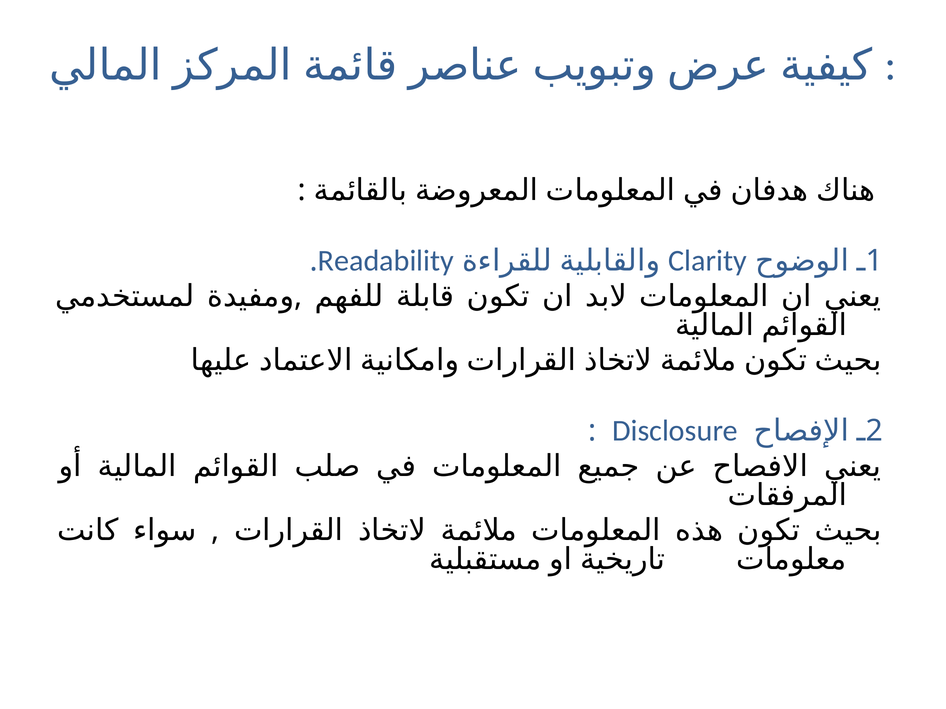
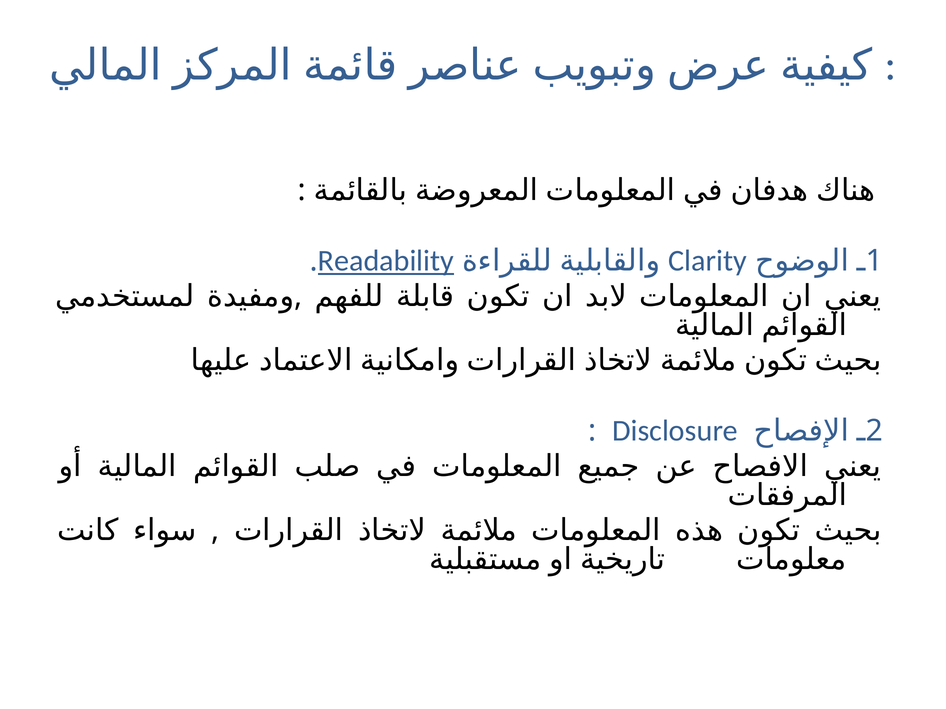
Readability underline: none -> present (386, 261)
